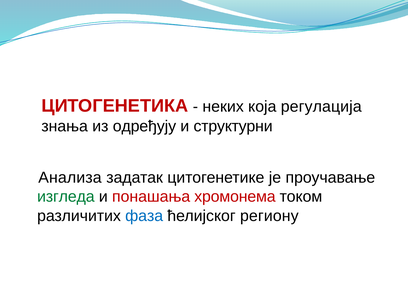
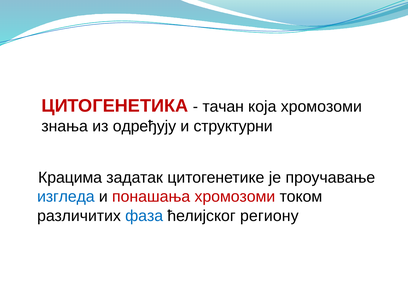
неких: неких -> тачан (223, 107)
која регулација: регулација -> хромозоми (321, 107)
Анализа: Анализа -> Крацима (70, 178)
изгледа colour: green -> blue (66, 197)
понашања хромонема: хромонема -> хромозоми (235, 197)
